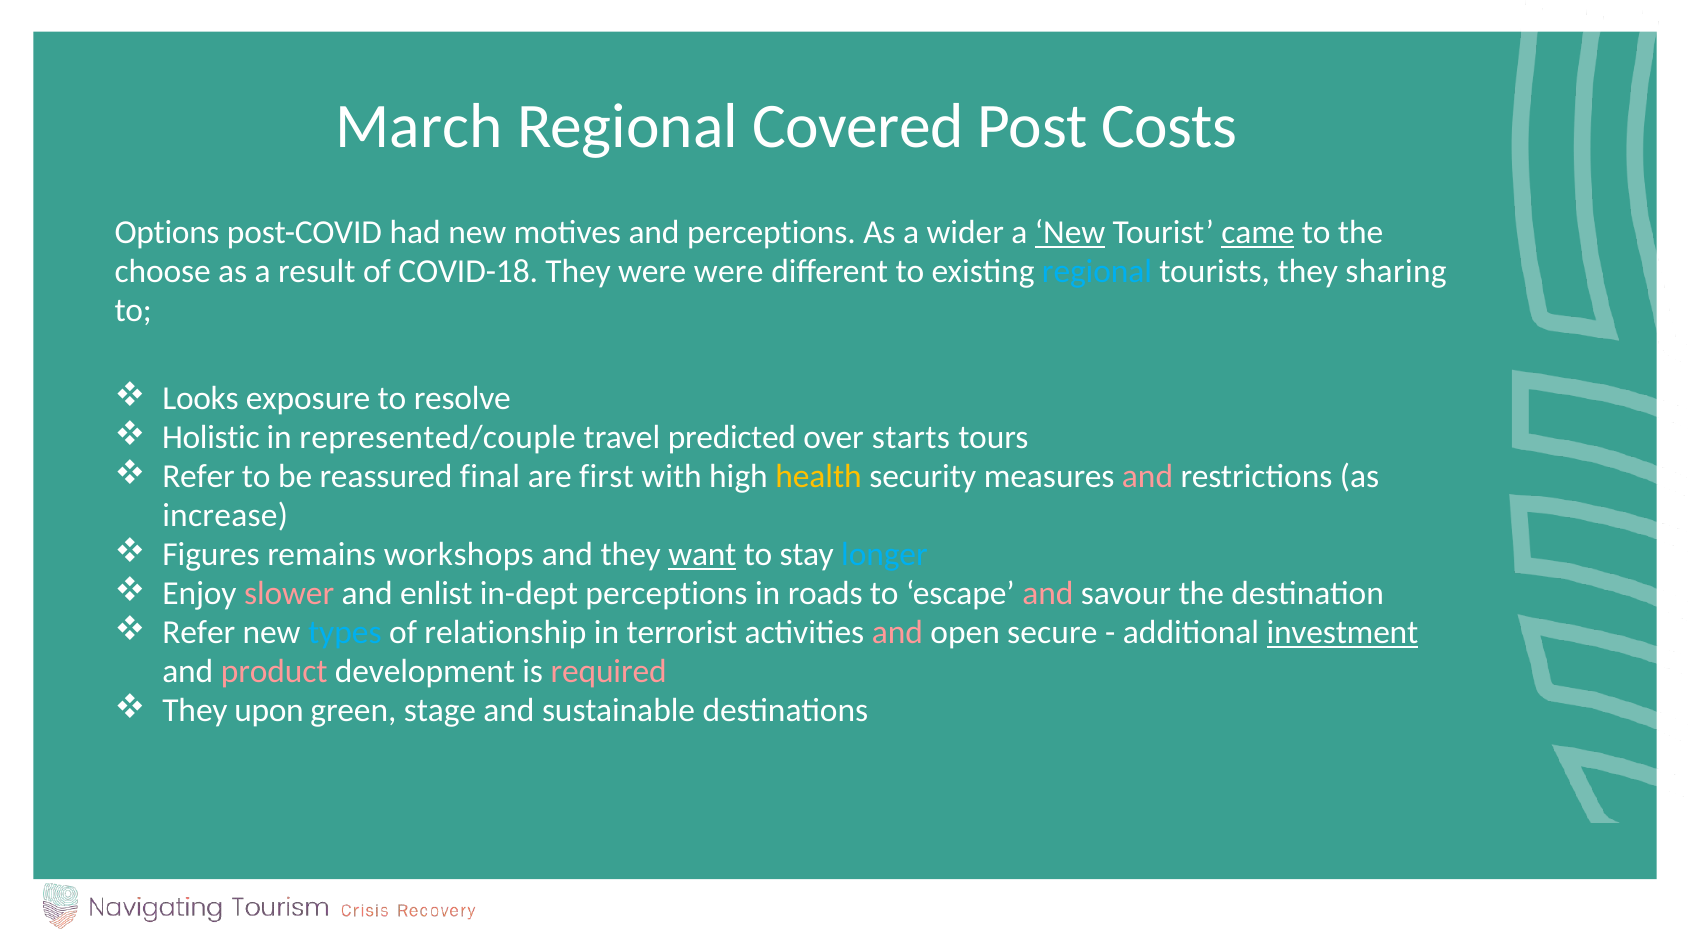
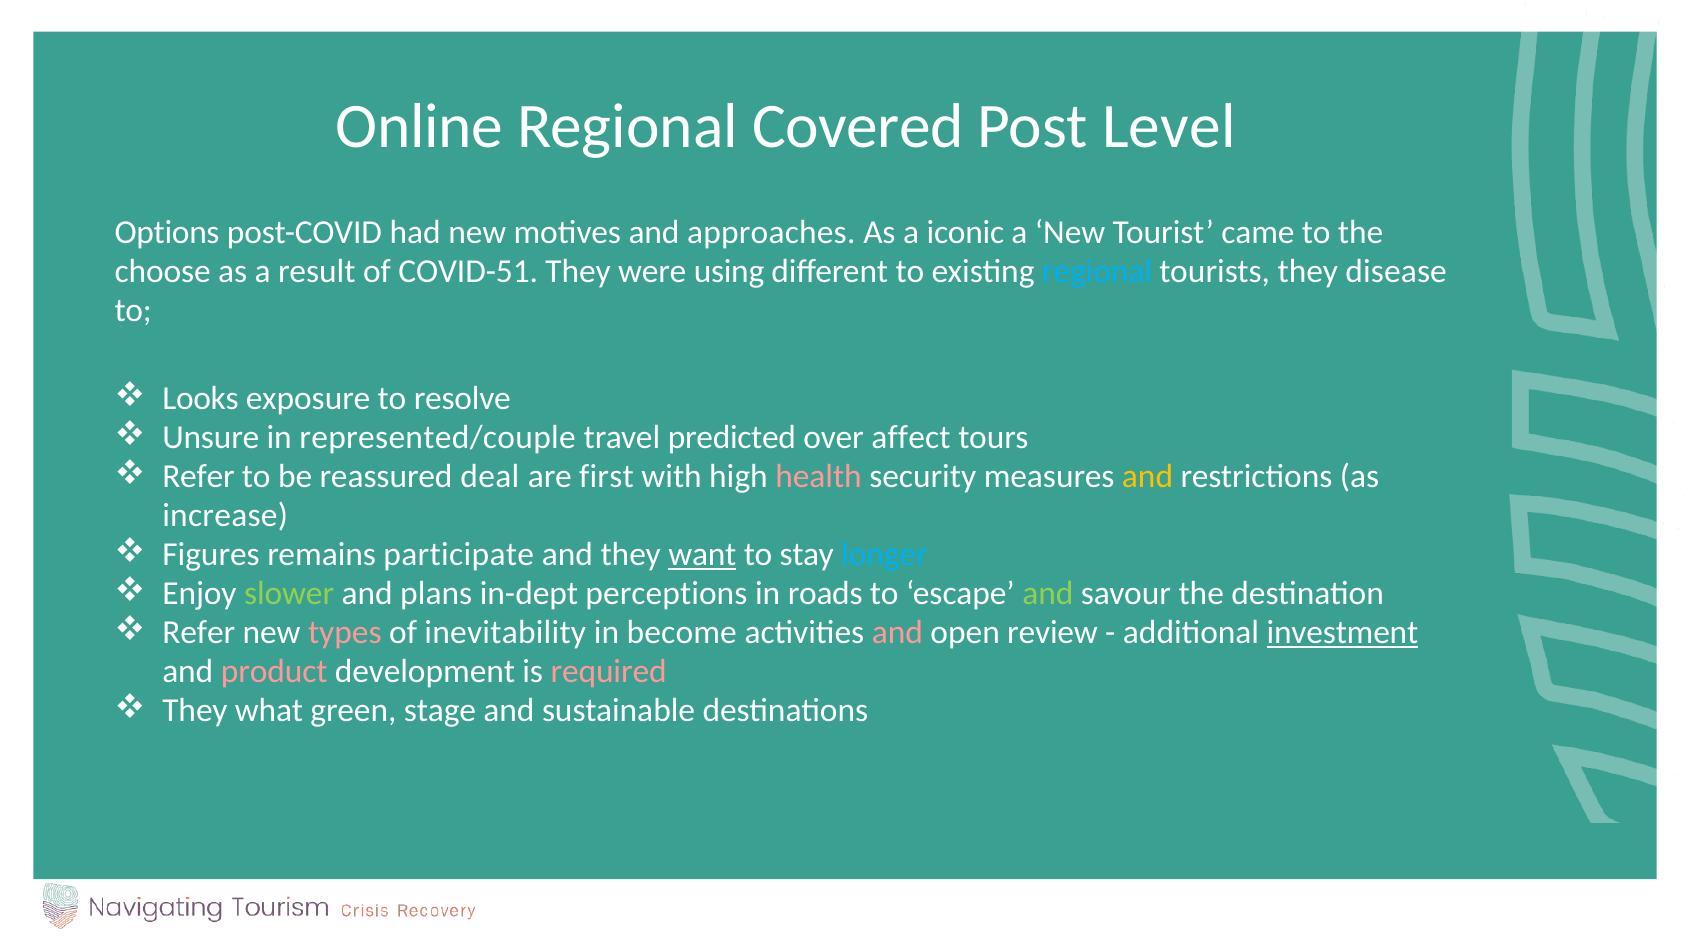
March: March -> Online (419, 127)
Costs: Costs -> Level (1169, 127)
and perceptions: perceptions -> approaches (771, 233)
wider: wider -> iconic (965, 233)
New underline: present -> none (1070, 233)
came underline: present -> none (1258, 233)
COVID-18: COVID-18 -> COVID-51 (468, 272)
were were: were -> using (729, 272)
sharing: sharing -> disease (1396, 272)
Holistic: Holistic -> Unsure (211, 437)
starts: starts -> affect (911, 437)
final: final -> deal (490, 476)
health colour: yellow -> pink (819, 476)
and colour: pink -> yellow (1148, 476)
workshops: workshops -> participate (459, 554)
slower colour: pink -> light green (289, 593)
enlist: enlist -> plans (436, 593)
and colour: pink -> light green (1048, 593)
types colour: light blue -> pink (345, 632)
relationship: relationship -> inevitability (505, 632)
terrorist: terrorist -> become (682, 632)
secure: secure -> review (1053, 632)
upon: upon -> what (269, 710)
